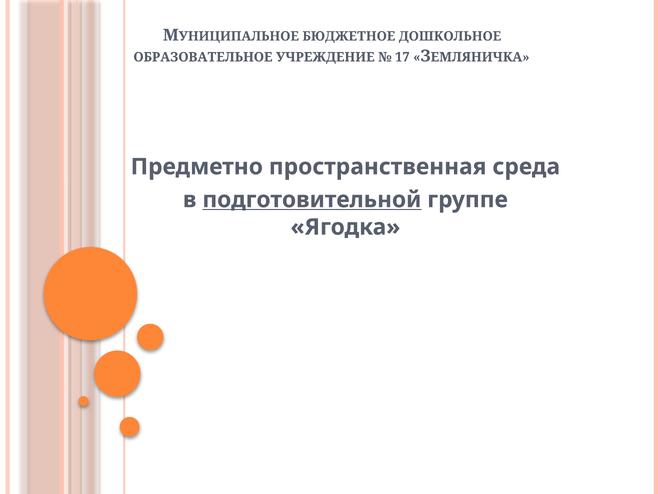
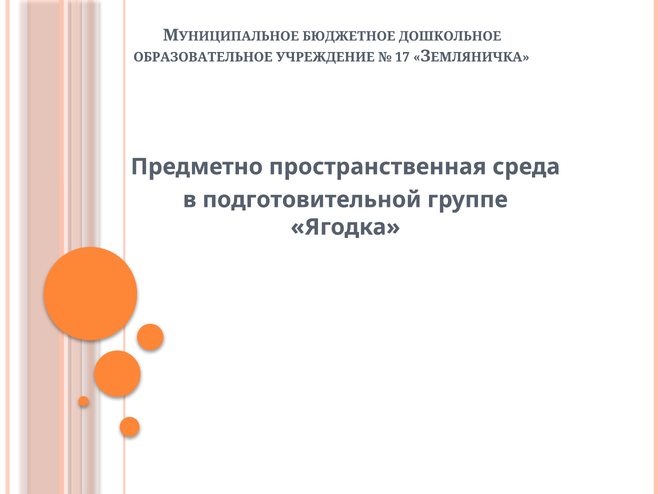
подготовительной underline: present -> none (312, 199)
